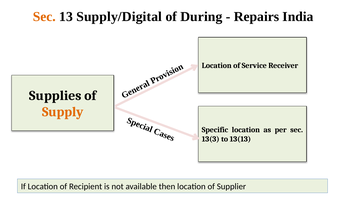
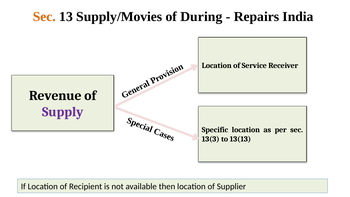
Supply/Digital: Supply/Digital -> Supply/Movies (119, 17)
Supplies: Supplies -> Revenue (55, 96)
Supply colour: orange -> purple (63, 112)
